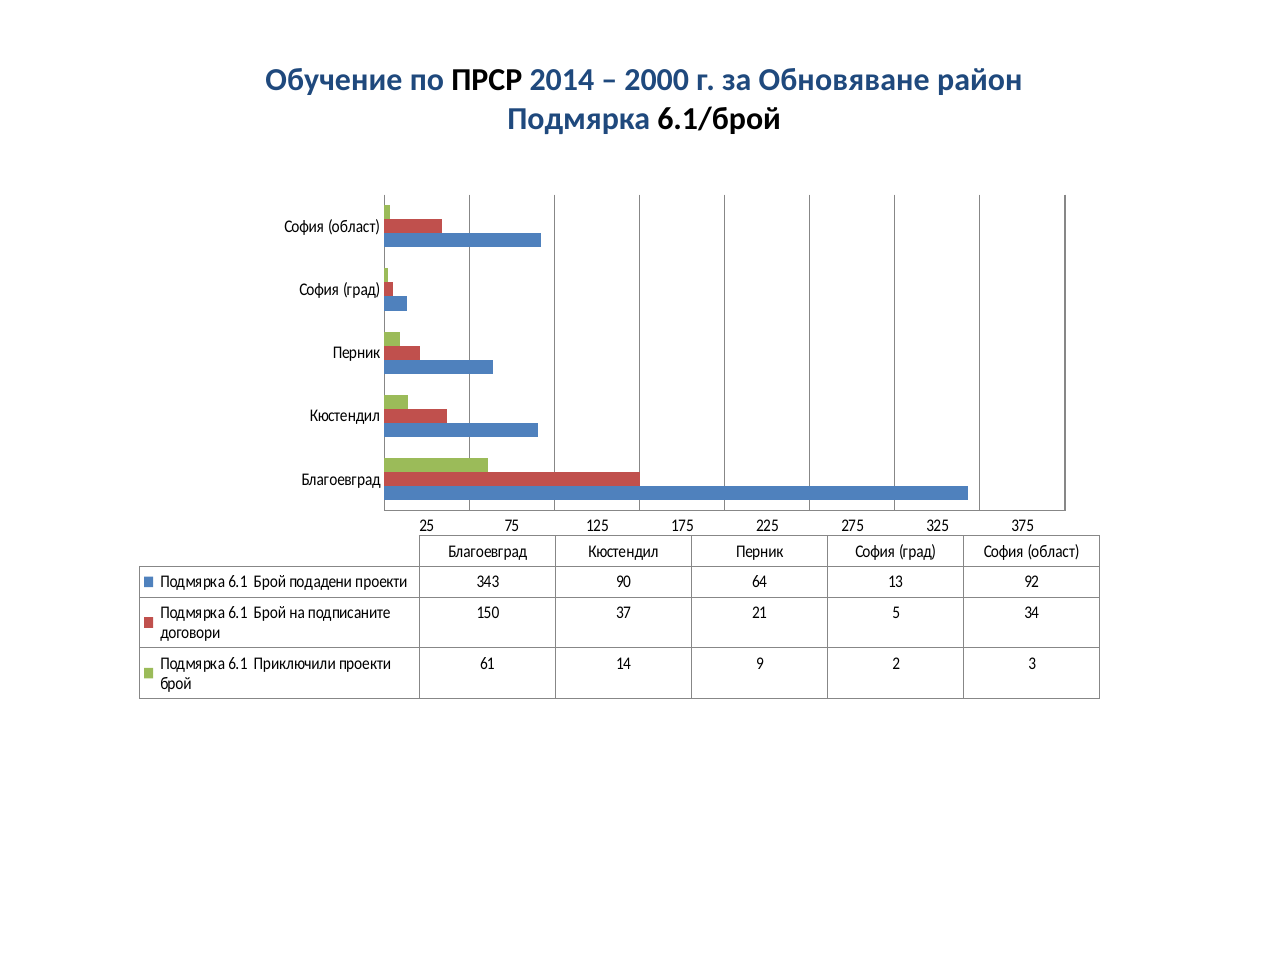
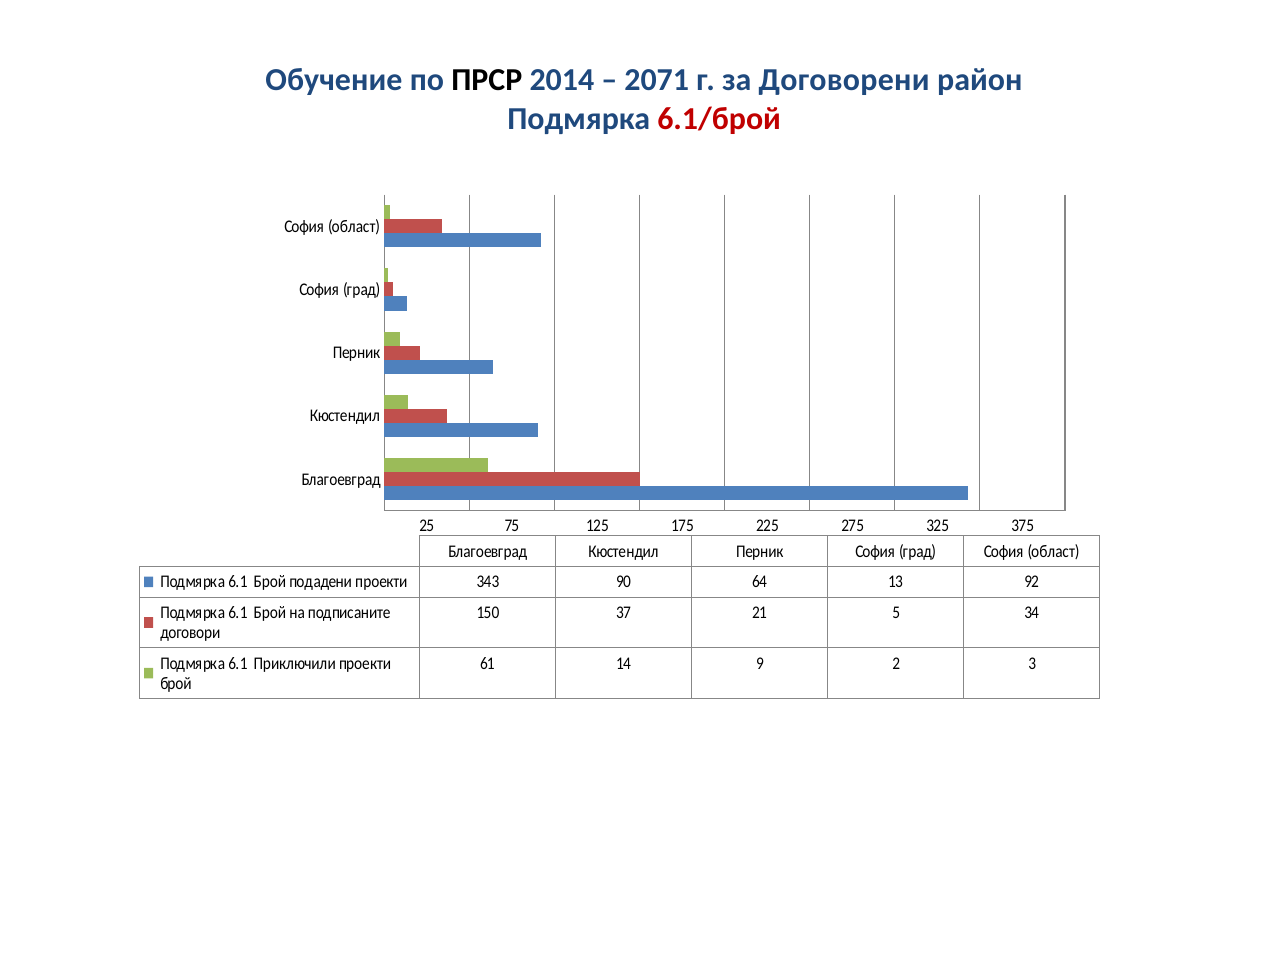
2000: 2000 -> 2071 (657, 80)
Обновяване: Обновяване -> Договорени (844, 80)
6.1/брой colour: black -> red (719, 119)
